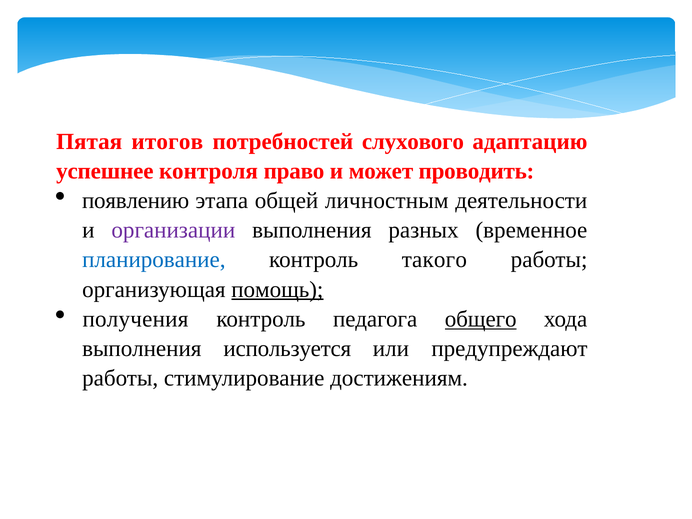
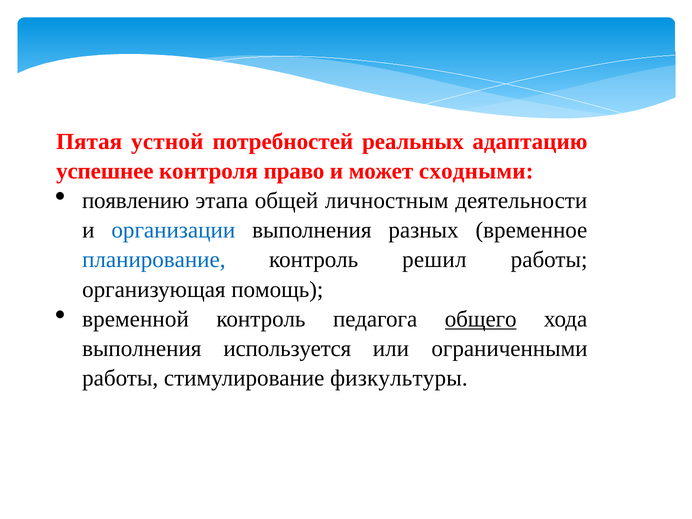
итогов: итогов -> устной (167, 141)
слухового: слухового -> реальных (413, 141)
проводить: проводить -> сходными (476, 171)
организации colour: purple -> blue (173, 230)
такого: такого -> решил (434, 260)
помощь underline: present -> none (277, 289)
получения: получения -> временной (136, 319)
предупреждают: предупреждают -> ограниченными (509, 349)
достижениям: достижениям -> физкультуры (399, 378)
